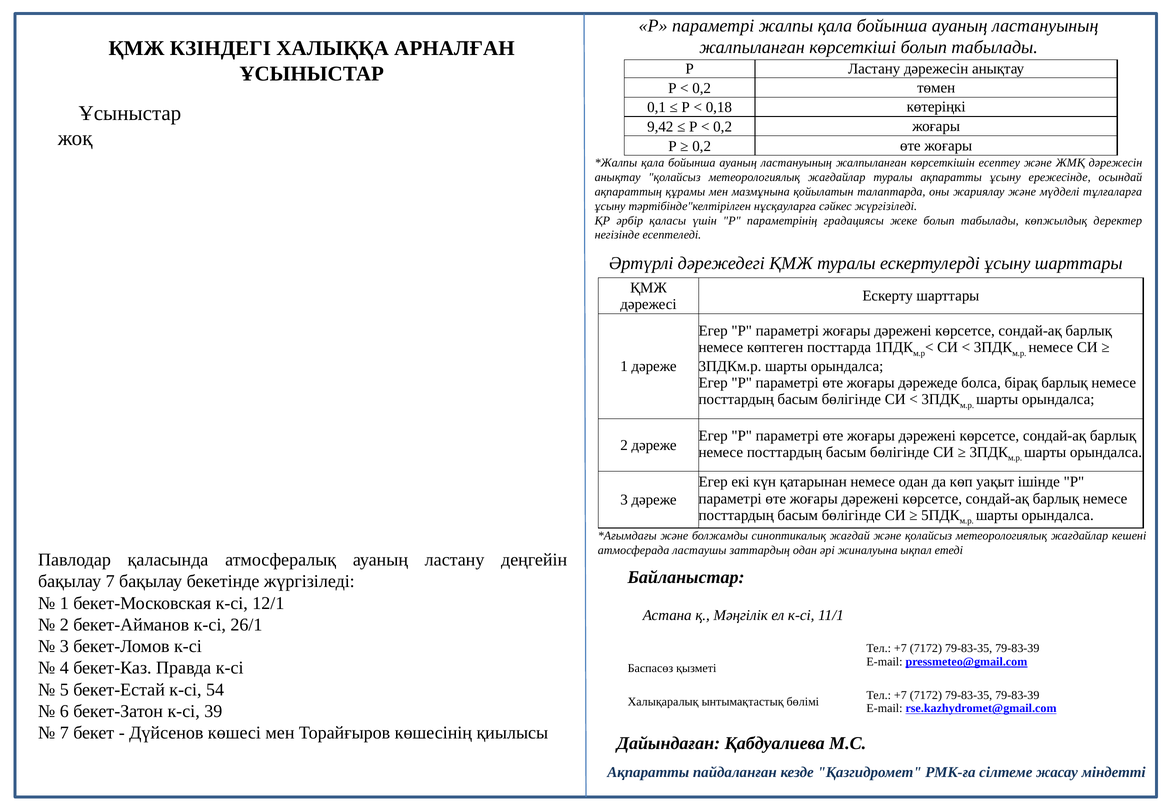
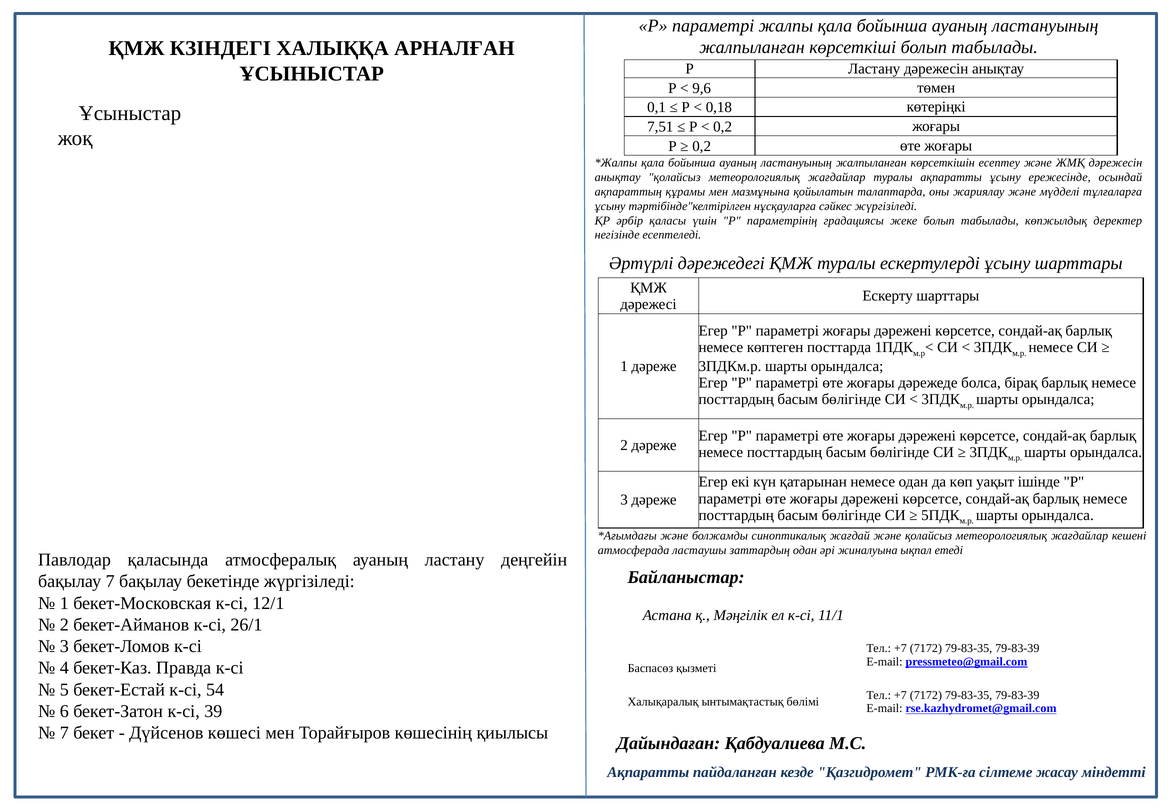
0,2: 0,2 -> 9,6 (702, 88)
9,42: 9,42 -> 7,51 (660, 127)
